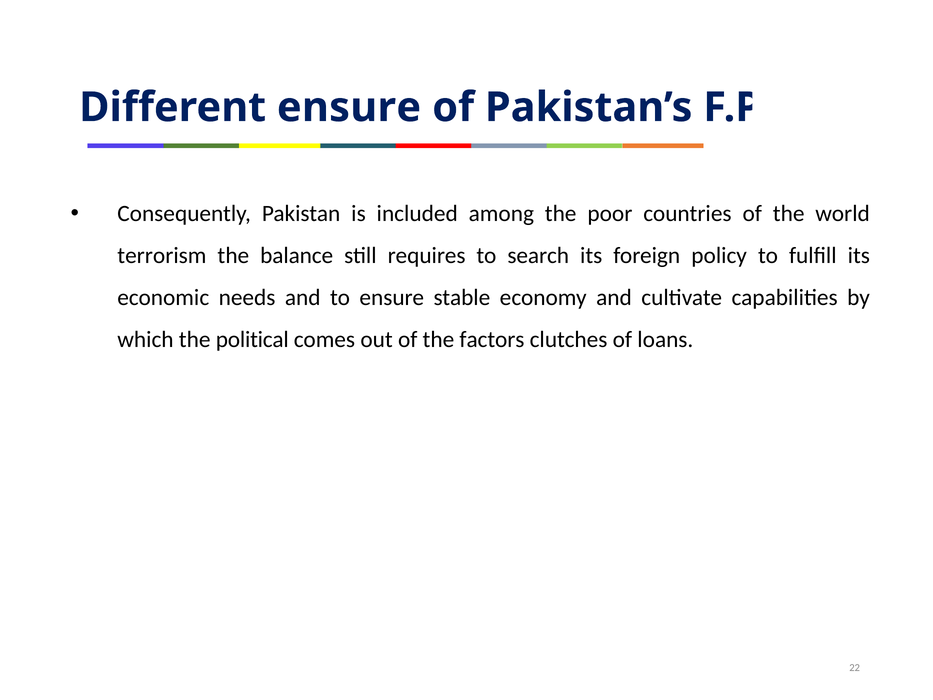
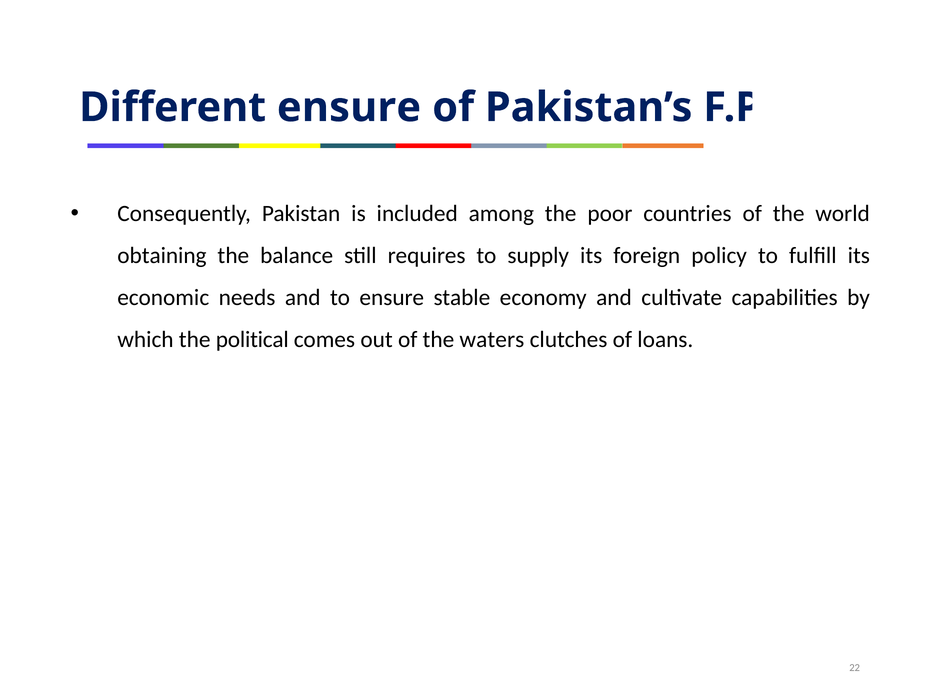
terrorism: terrorism -> obtaining (162, 256)
search: search -> supply (538, 256)
factors: factors -> waters (492, 340)
